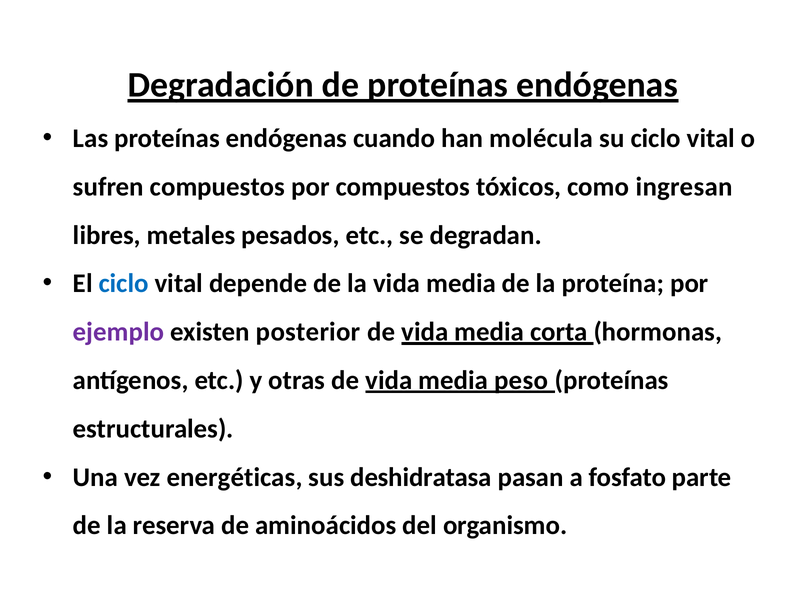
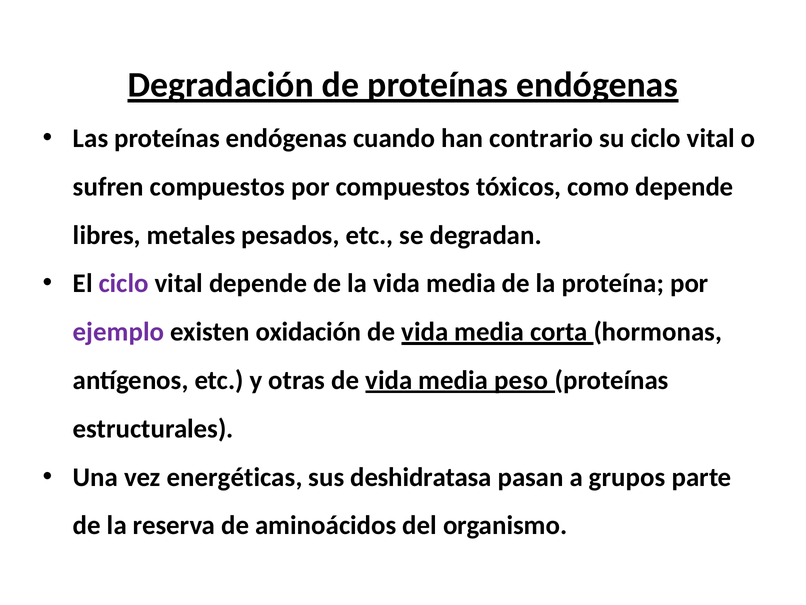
molécula: molécula -> contrario (541, 138)
como ingresan: ingresan -> depende (684, 187)
ciclo colour: blue -> purple (124, 283)
posterior: posterior -> oxidación (308, 332)
fosfato: fosfato -> grupos (627, 477)
